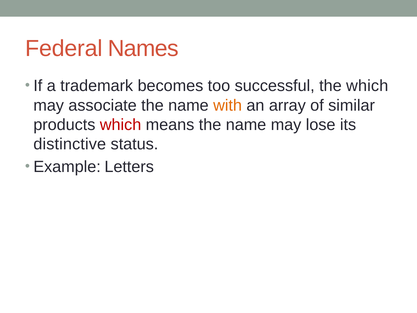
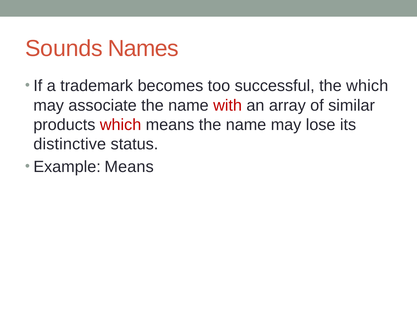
Federal: Federal -> Sounds (64, 49)
with colour: orange -> red (228, 105)
Example Letters: Letters -> Means (129, 167)
